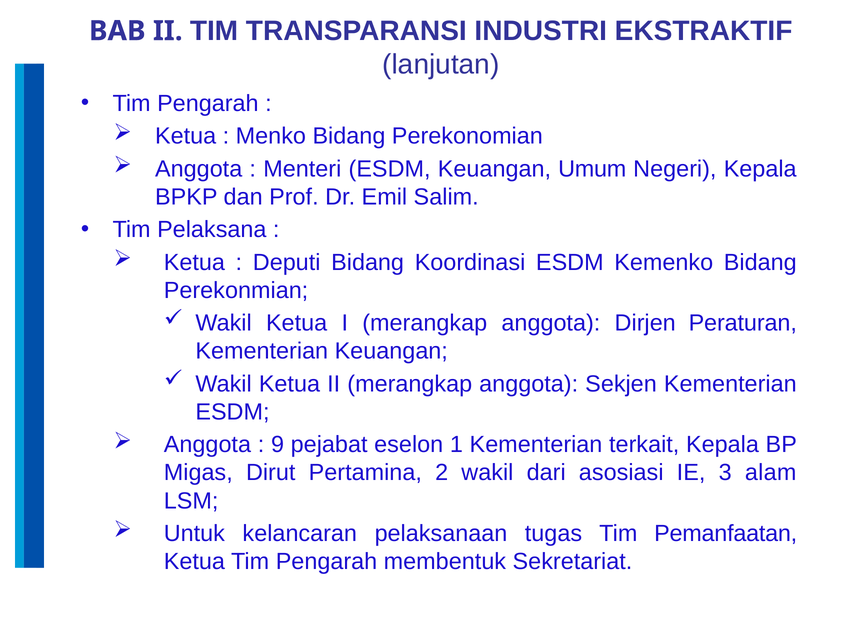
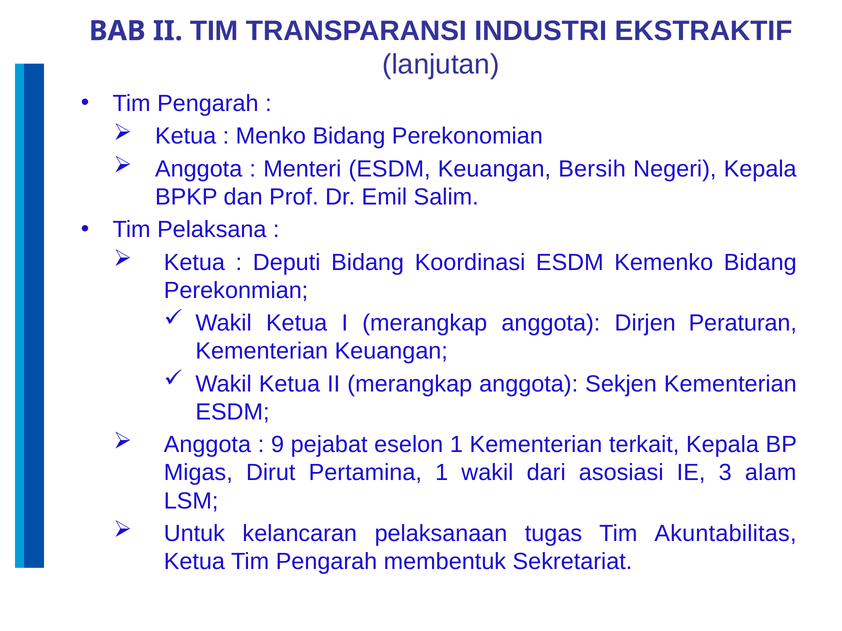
Umum: Umum -> Bersih (592, 169)
Pertamina 2: 2 -> 1 (442, 473)
Pemanfaatan: Pemanfaatan -> Akuntabilitas (725, 534)
